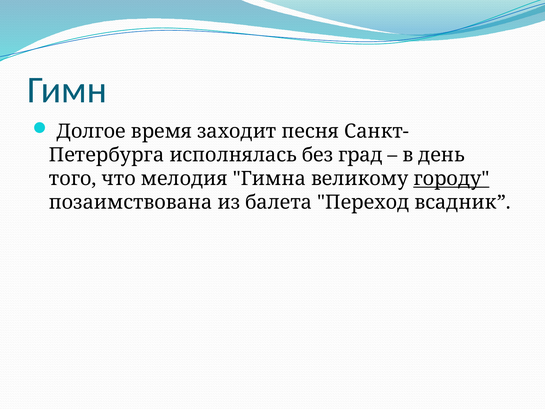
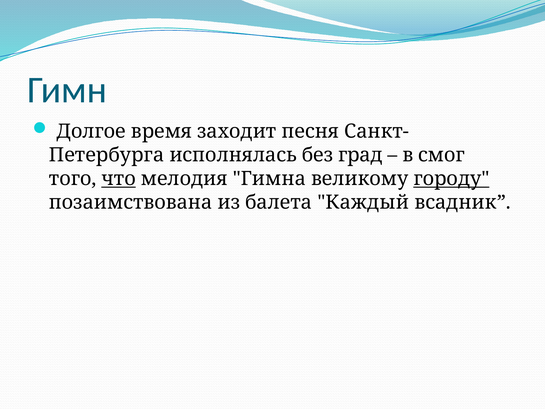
день: день -> смог (442, 155)
что underline: none -> present (119, 179)
Переход: Переход -> Каждый (363, 202)
